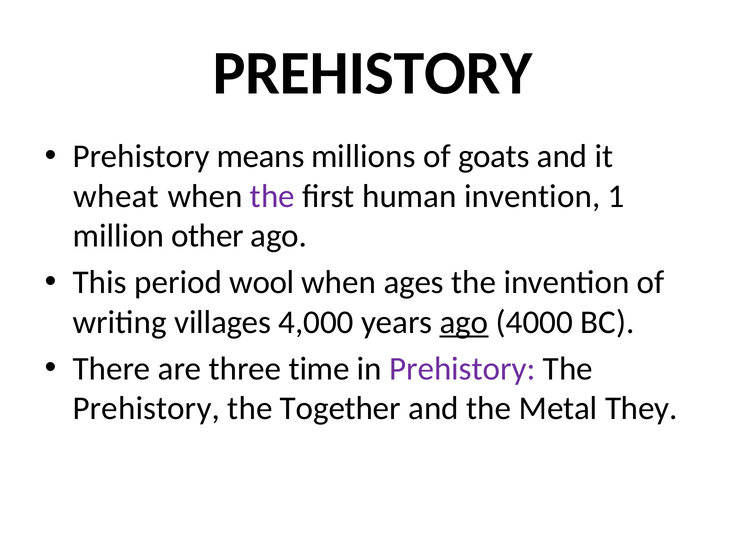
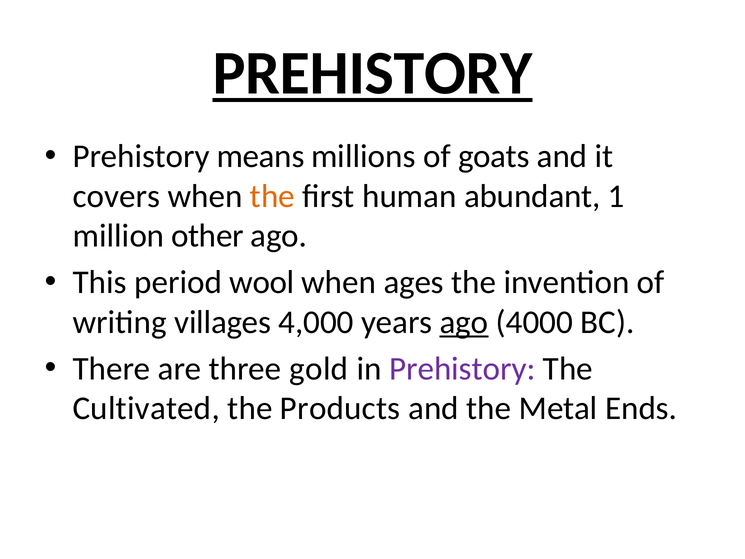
PREHISTORY underline: none -> present (373, 73)
wheat: wheat -> covers (116, 196)
the colour: purple -> orange (272, 196)
human invention: invention -> abundant (532, 196)
time: time -> gold (319, 368)
Prehistory: Prehistory -> Cultivated (146, 408)
Together: Together -> Products (340, 408)
They: They -> Ends (641, 408)
